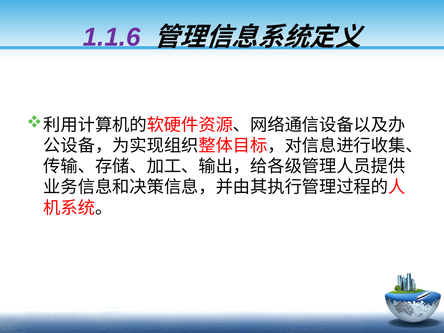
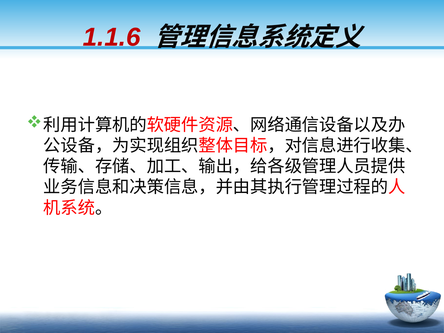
1.1.6 colour: purple -> red (112, 37)
